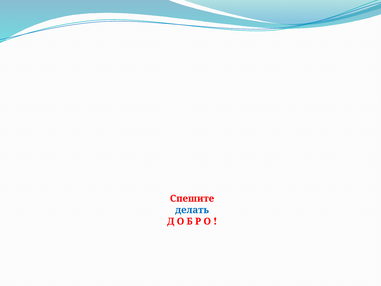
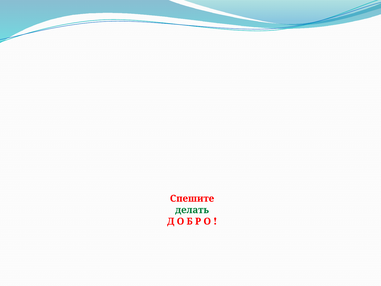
делать colour: blue -> green (192, 210)
